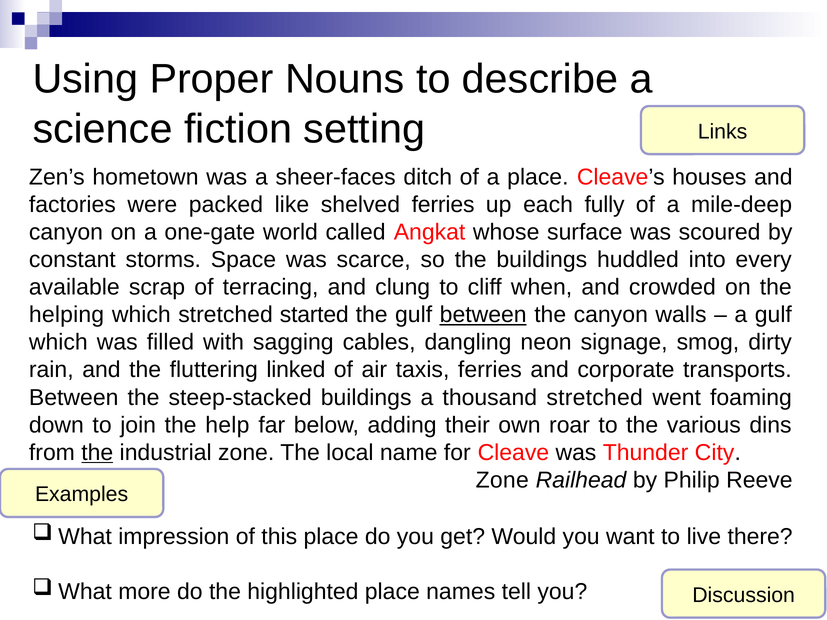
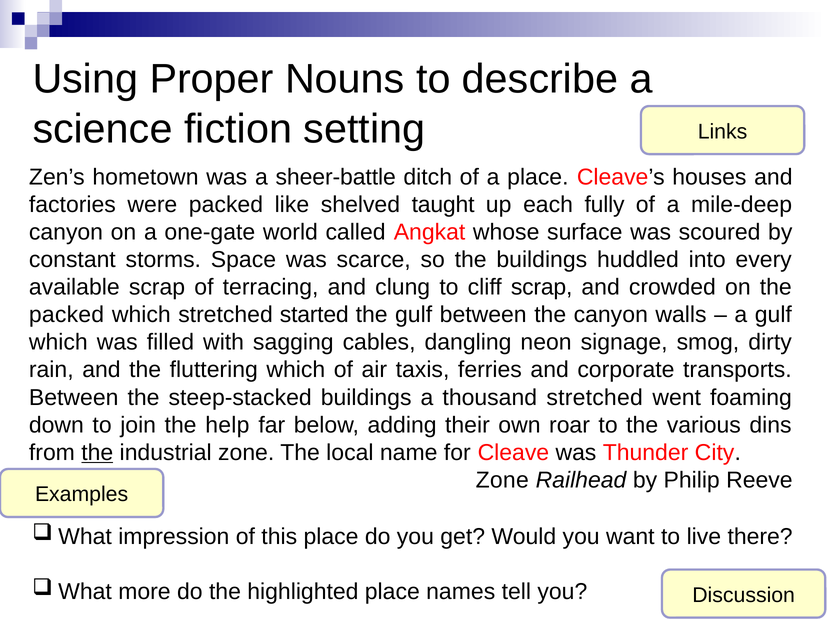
sheer-faces: sheer-faces -> sheer-battle (336, 177)
shelved ferries: ferries -> taught (443, 205)
cliff when: when -> scrap (542, 287)
helping: helping -> packed (67, 315)
between underline: present -> none (483, 315)
fluttering linked: linked -> which (296, 370)
